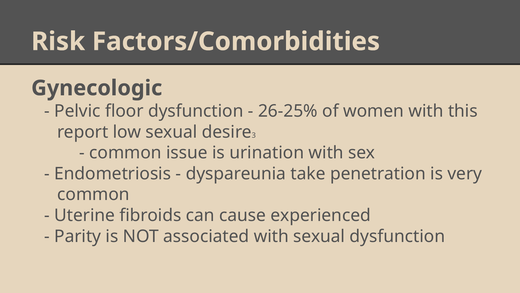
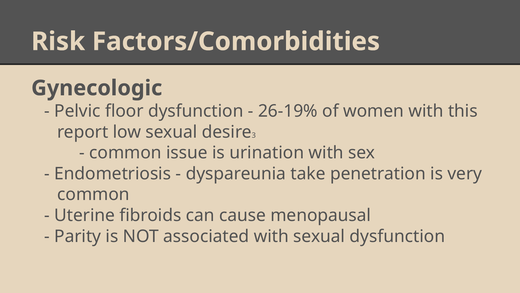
26-25%: 26-25% -> 26-19% (288, 111)
experienced: experienced -> menopausal (321, 215)
